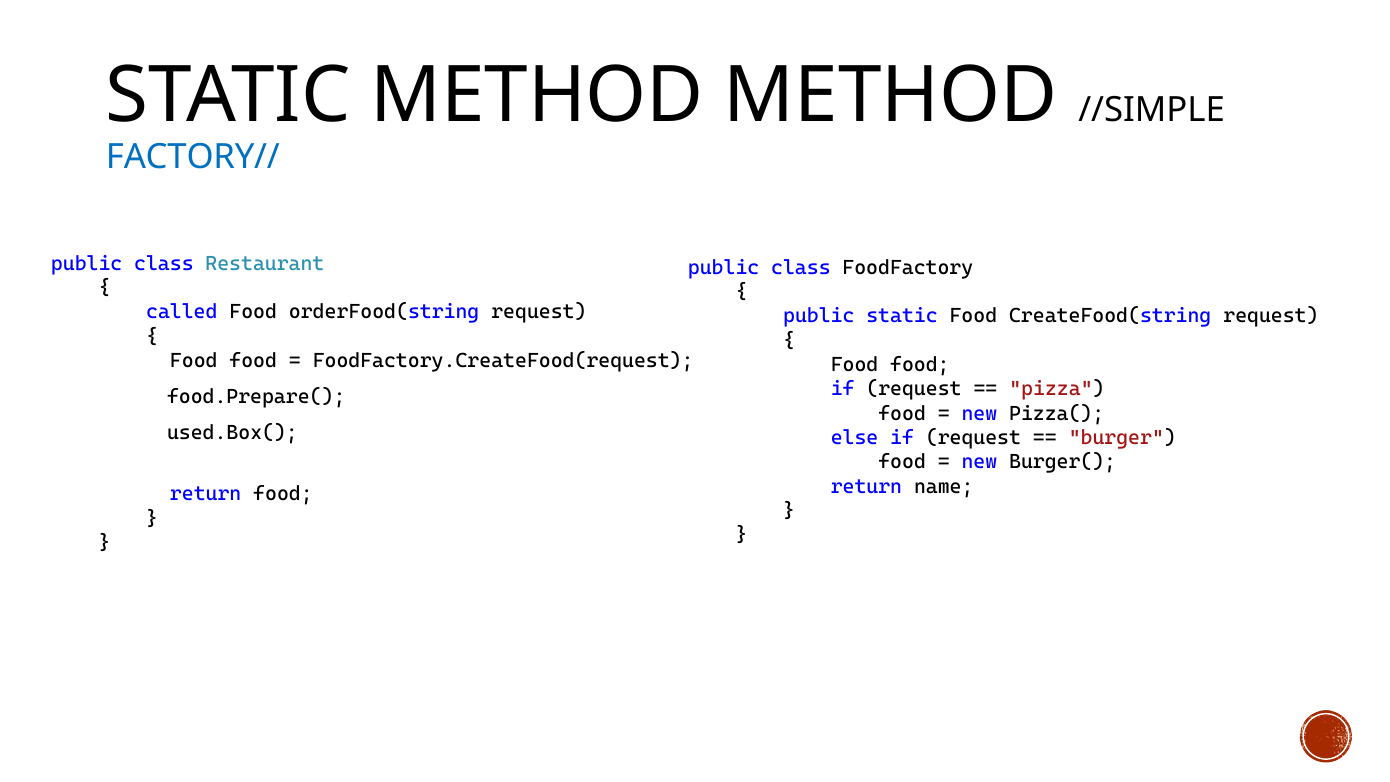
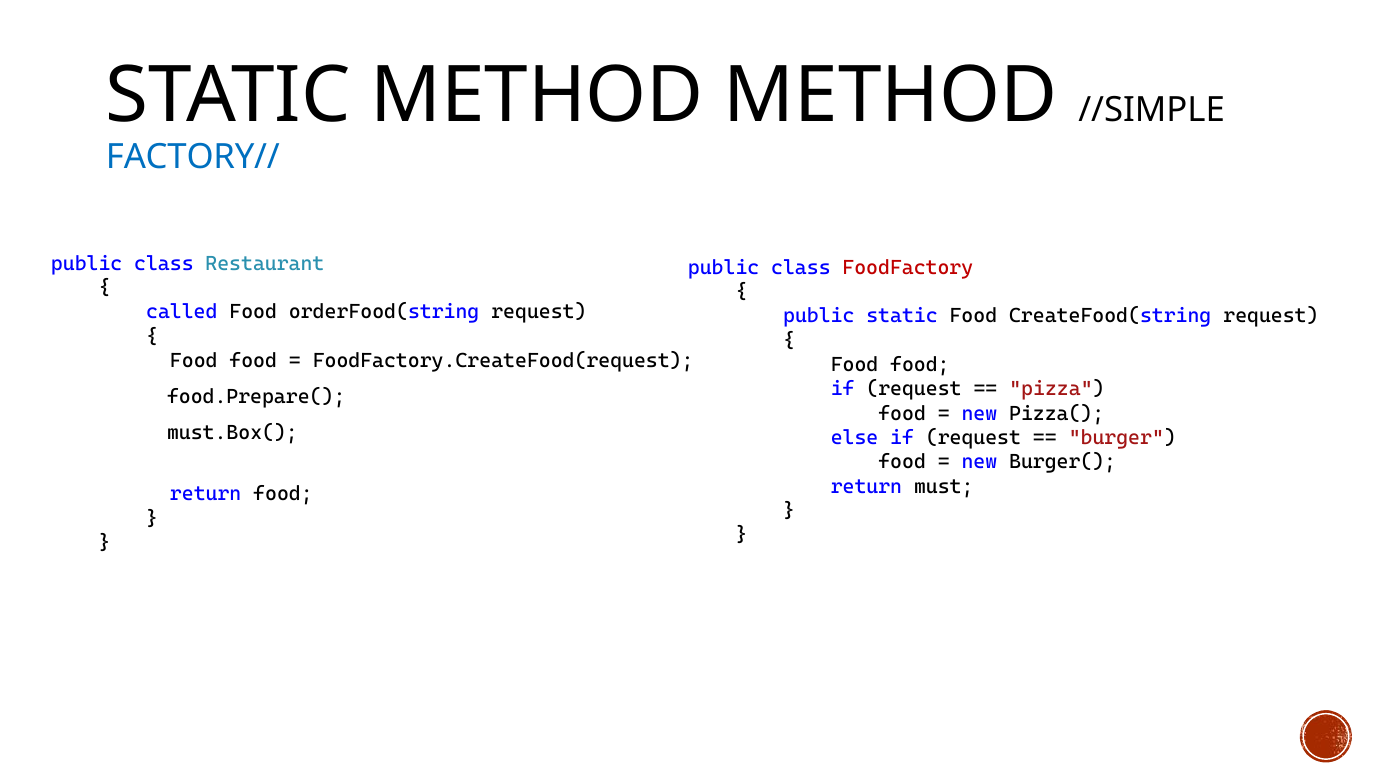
FoodFactory colour: black -> red (908, 267)
used.Box(: used.Box( -> must.Box( (232, 433)
name: name -> must (944, 486)
